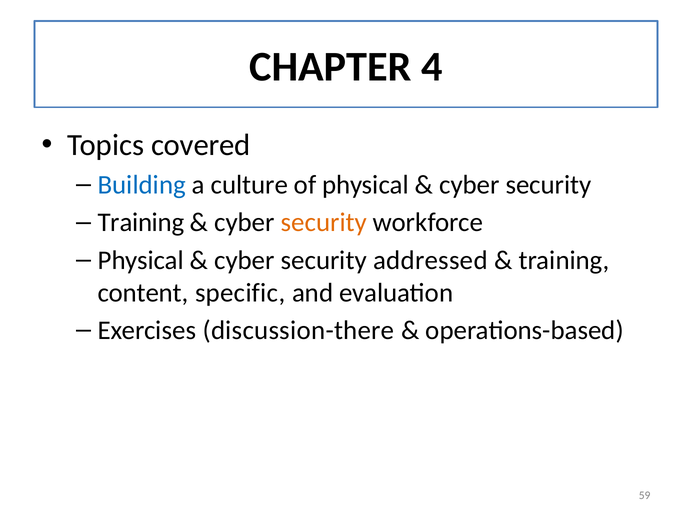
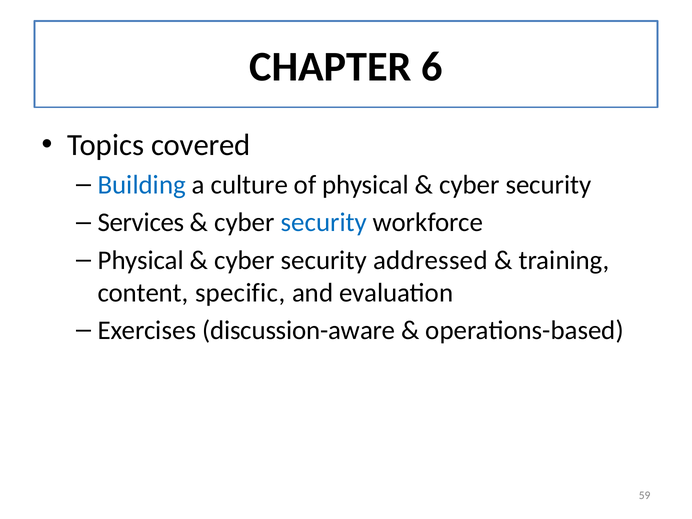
4: 4 -> 6 (432, 67)
Training: Training -> Services (141, 223)
security colour: orange -> blue (324, 223)
discussion-there: discussion-there -> discussion-aware (299, 330)
